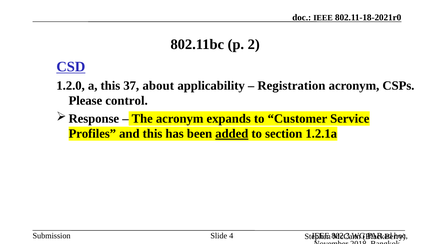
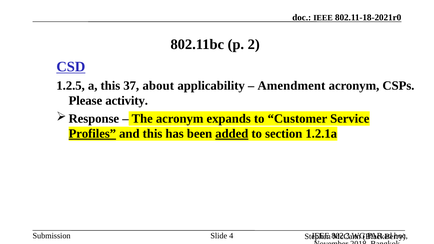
1.2.0: 1.2.0 -> 1.2.5 (71, 86)
Registration: Registration -> Amendment (291, 86)
control: control -> activity (127, 101)
Profiles underline: none -> present (92, 134)
